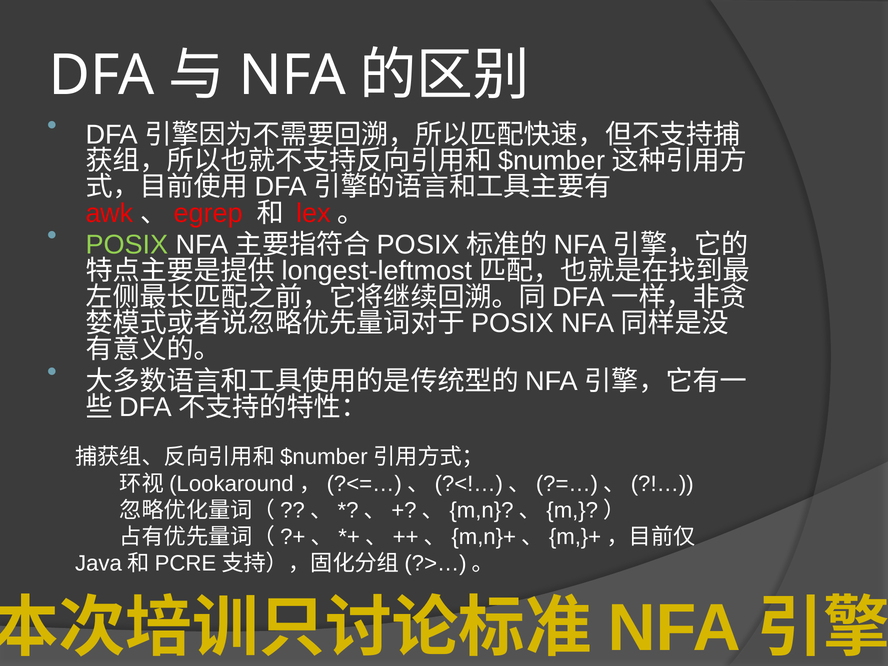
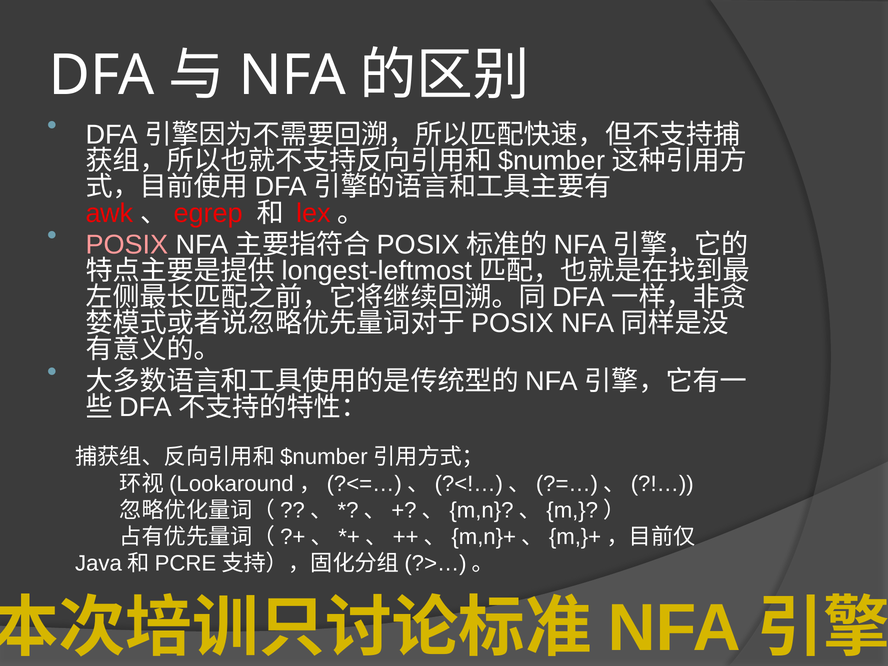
POSIX colour: light green -> pink (127, 245)
